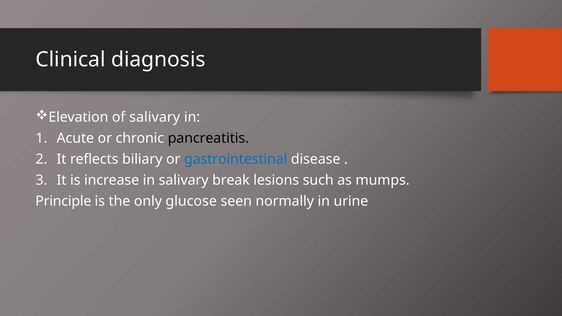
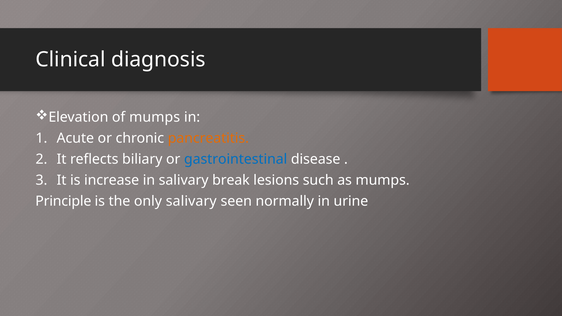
of salivary: salivary -> mumps (155, 117)
pancreatitis colour: black -> orange (208, 138)
only glucose: glucose -> salivary (191, 201)
